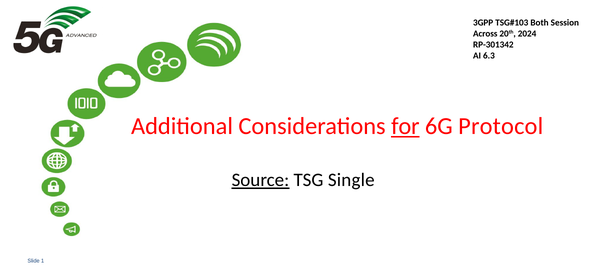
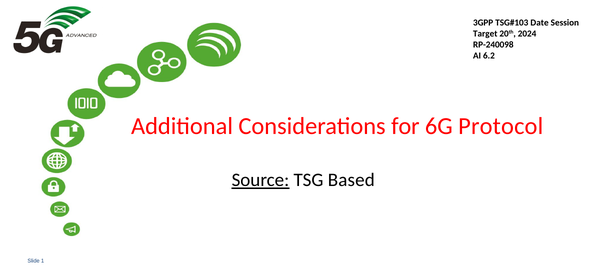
Both: Both -> Date (540, 23)
Across: Across -> Target (485, 34)
RP-301342: RP-301342 -> RP-240098 (493, 45)
6.3: 6.3 -> 6.2 (489, 56)
for underline: present -> none (405, 126)
Single: Single -> Based (351, 180)
